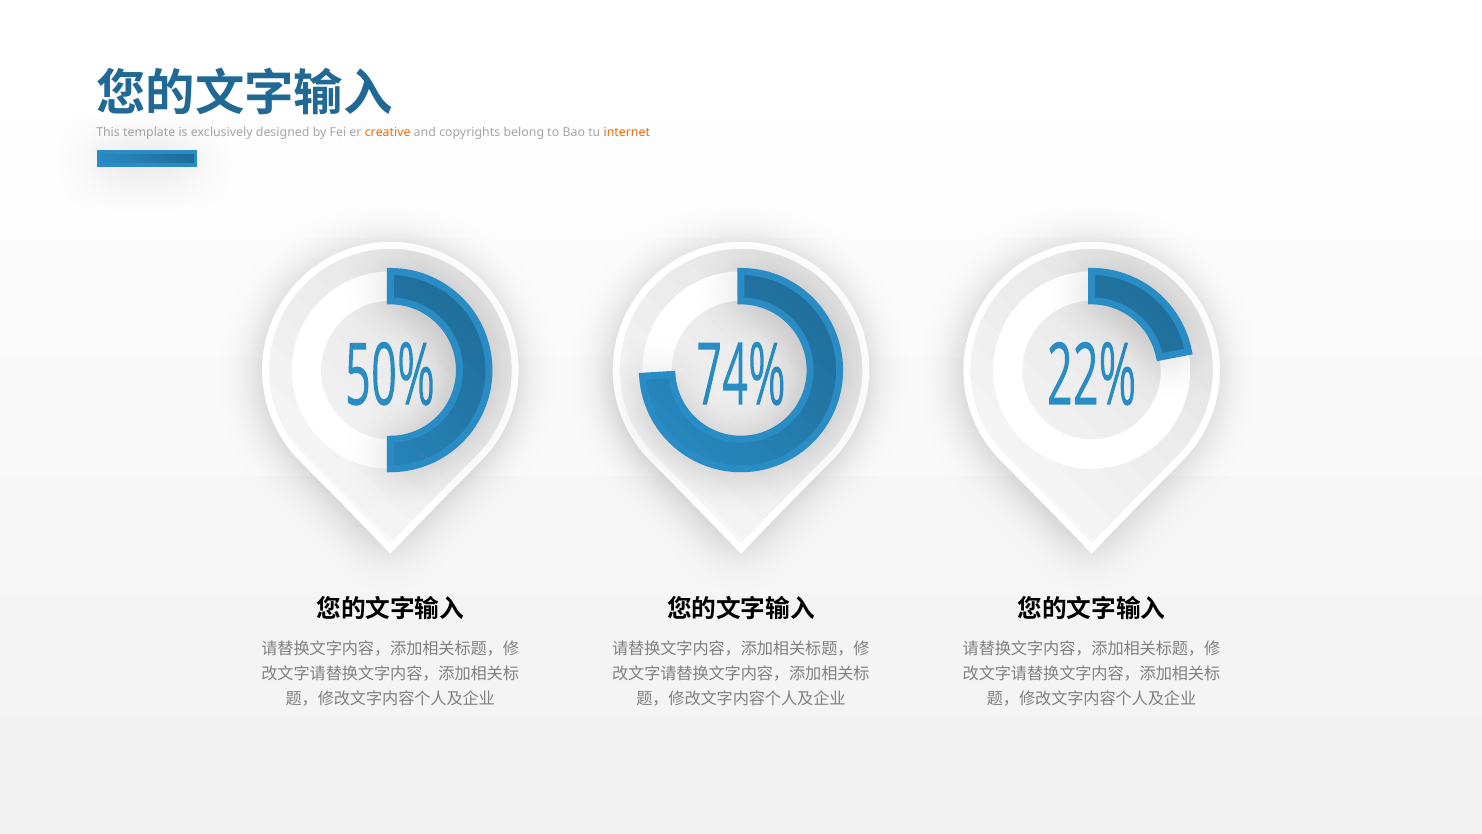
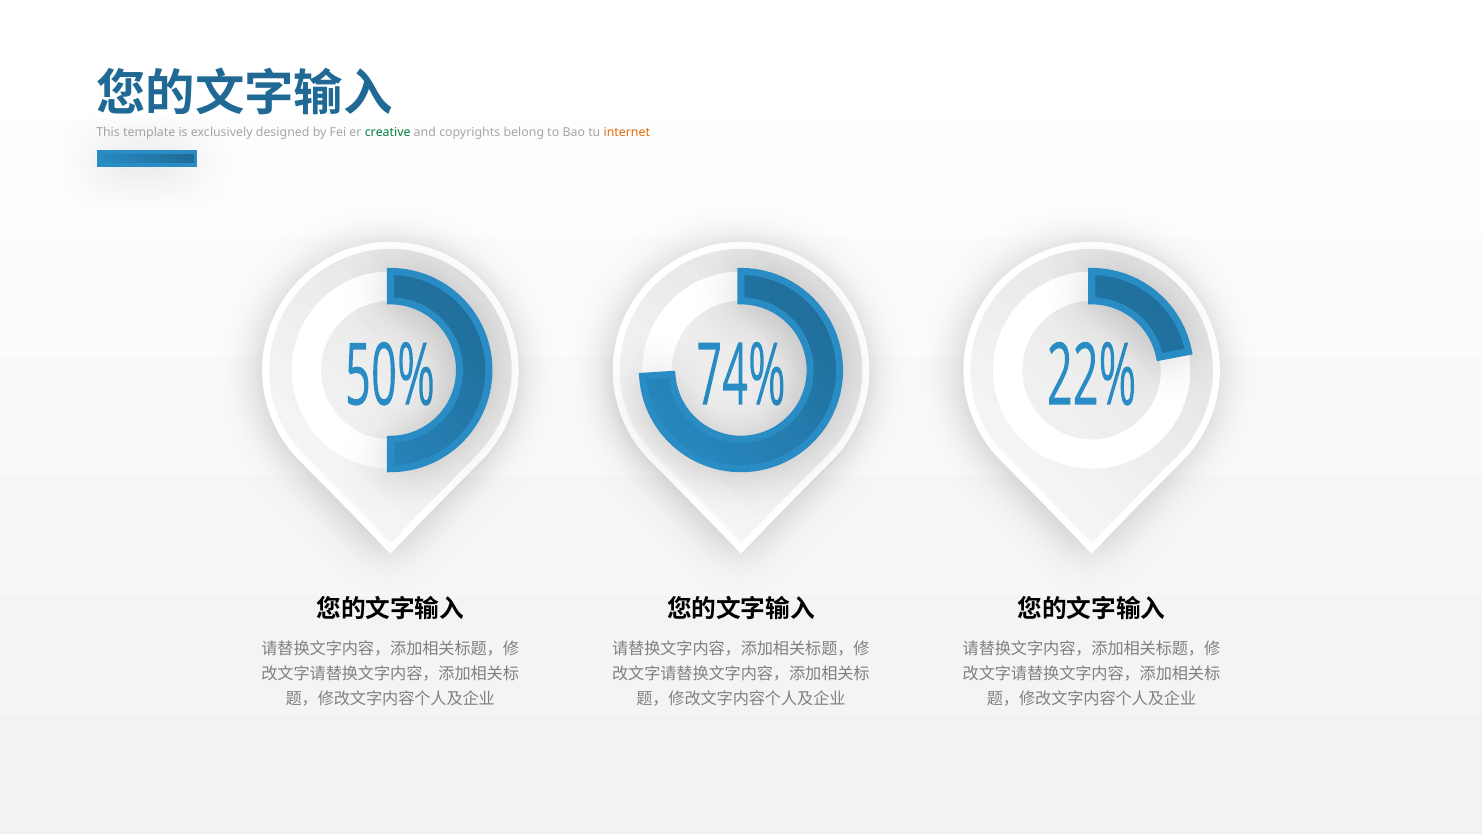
creative colour: orange -> green (388, 132)
